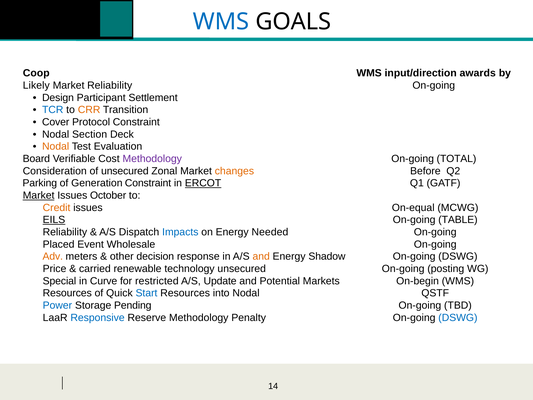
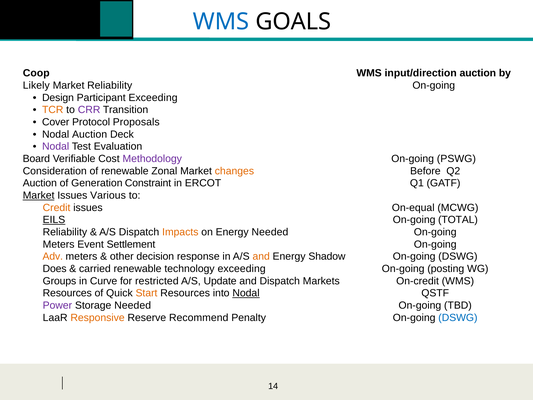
input/direction awards: awards -> auction (478, 73)
Participant Settlement: Settlement -> Exceeding (153, 98)
TCR colour: blue -> orange (53, 110)
CRR colour: orange -> purple (89, 110)
Protocol Constraint: Constraint -> Proposals (136, 122)
Nodal Section: Section -> Auction (90, 134)
Nodal colour: orange -> purple (56, 146)
TOTAL: TOTAL -> PSWG (456, 159)
of unsecured: unsecured -> renewable (125, 171)
Parking: Parking -> Auction (40, 183)
ERCOT underline: present -> none (203, 183)
October: October -> Various (108, 195)
TABLE: TABLE -> TOTAL (458, 220)
Impacts colour: blue -> orange (180, 232)
Placed: Placed -> Meters (59, 244)
Wholesale: Wholesale -> Settlement (131, 244)
Price: Price -> Does (55, 269)
technology unsecured: unsecured -> exceeding (242, 269)
Special: Special -> Groups (59, 281)
and Potential: Potential -> Dispatch (280, 281)
On-begin: On-begin -> On-credit (418, 281)
Start colour: blue -> orange (147, 293)
Nodal underline: none -> present (246, 293)
Power colour: blue -> purple (57, 305)
Storage Pending: Pending -> Needed (133, 305)
Responsive colour: blue -> orange (98, 317)
Reserve Methodology: Methodology -> Recommend (199, 317)
